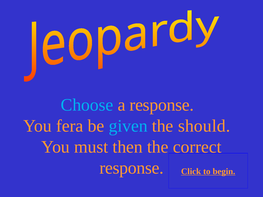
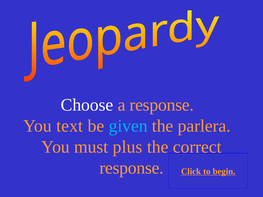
Choose colour: light blue -> white (87, 105)
fera: fera -> text (70, 126)
should: should -> parlera (204, 126)
then: then -> plus (128, 147)
